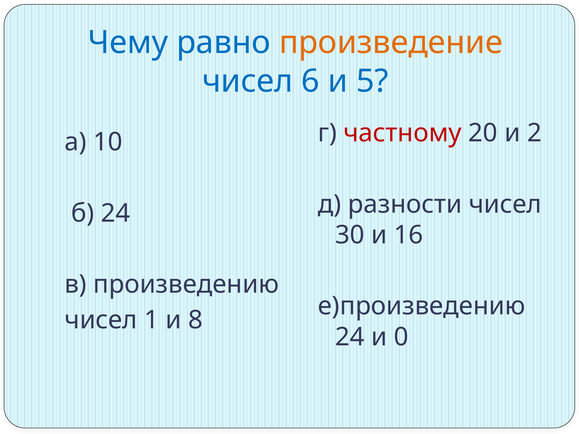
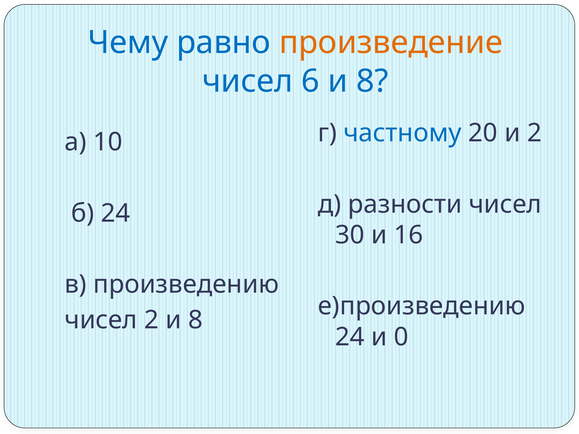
6 и 5: 5 -> 8 (372, 81)
частному colour: red -> blue (403, 133)
чисел 1: 1 -> 2 (151, 320)
